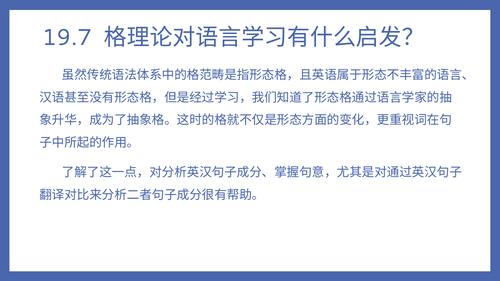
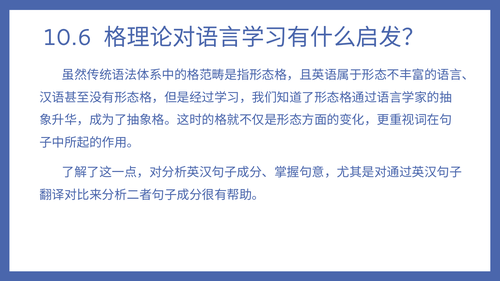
19.7: 19.7 -> 10.6 (67, 38)
